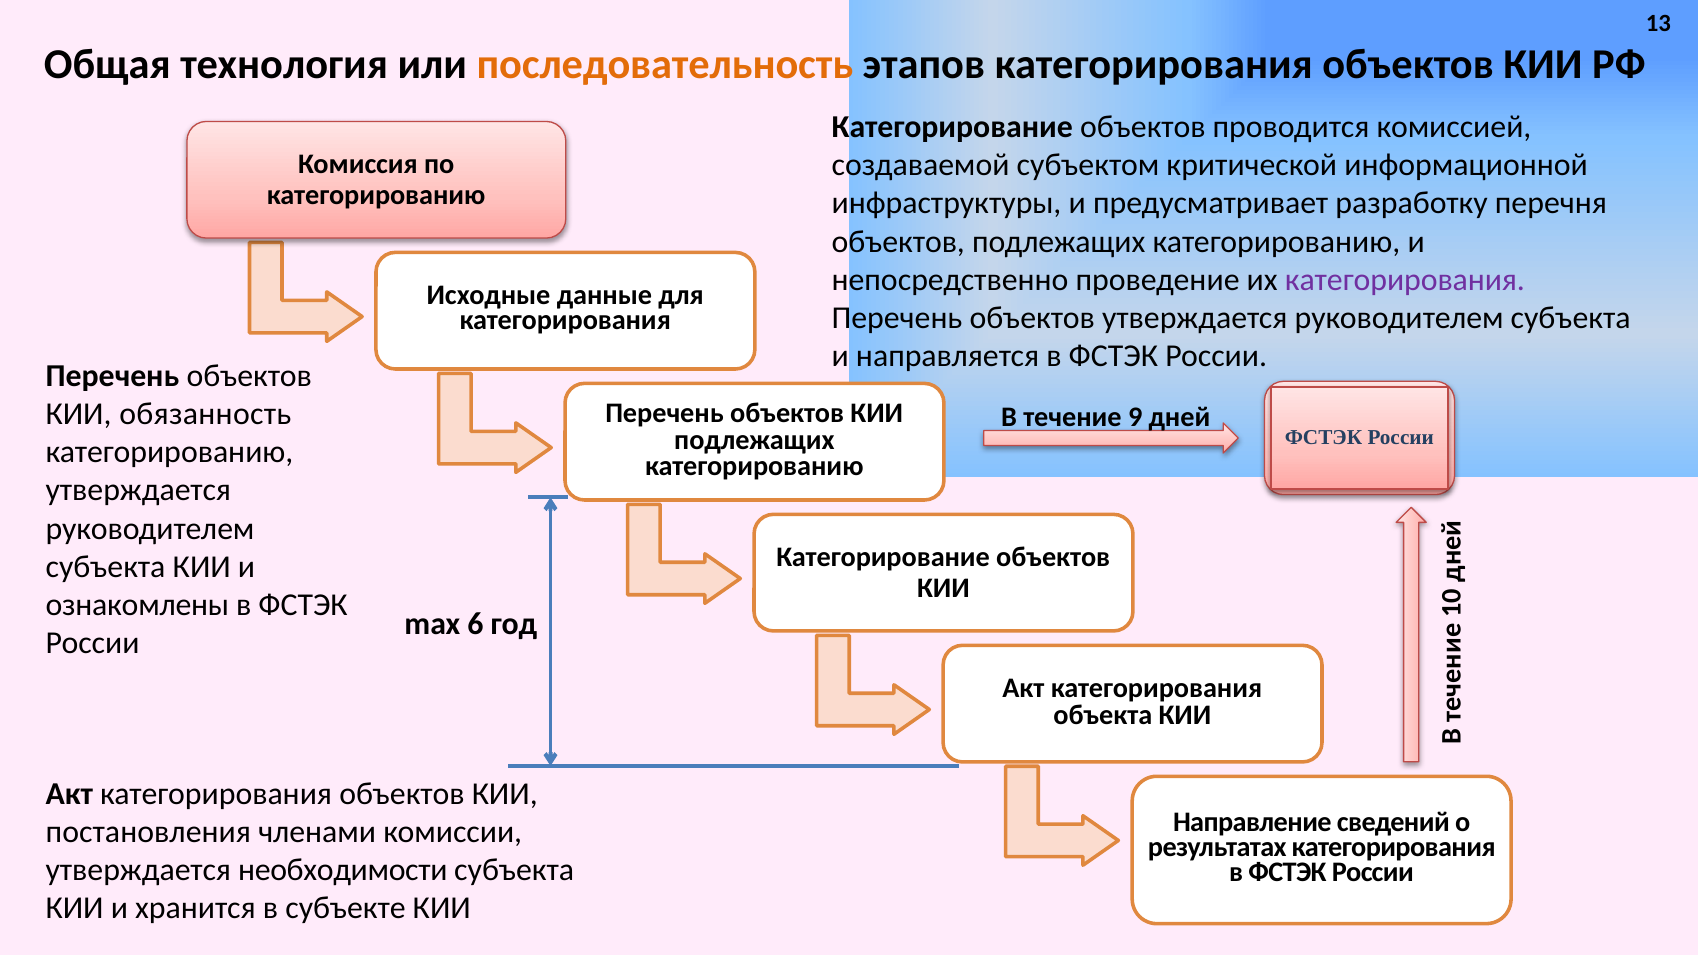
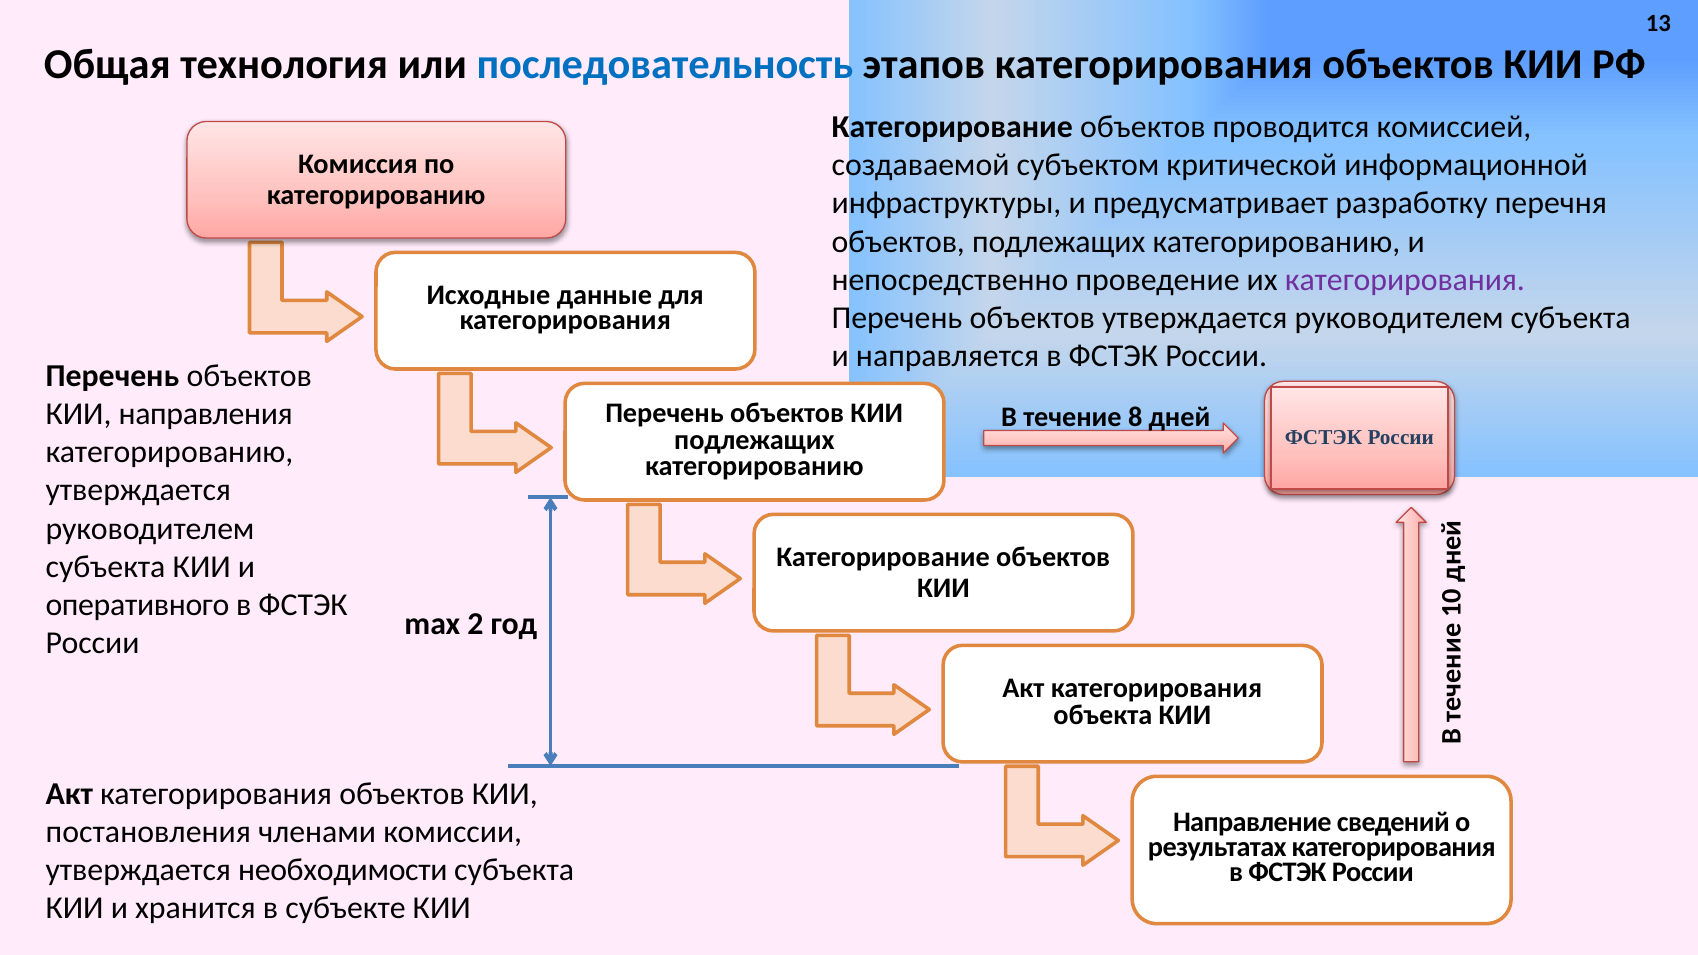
последовательность colour: orange -> blue (665, 65)
обязанность: обязанность -> направления (206, 414)
9: 9 -> 8 (1135, 417)
ознакомлены: ознакомлены -> оперативного (137, 605)
6: 6 -> 2 (475, 624)
